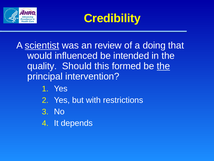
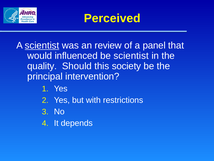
Credibility: Credibility -> Perceived (112, 18)
doing: doing -> panel (154, 45)
be intended: intended -> scientist (131, 56)
formed: formed -> society (126, 66)
the underline: present -> none (163, 66)
